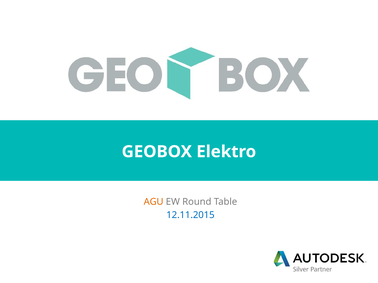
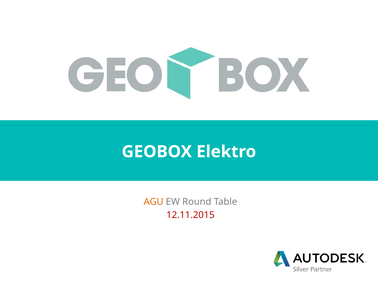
12.11.2015 colour: blue -> red (190, 215)
